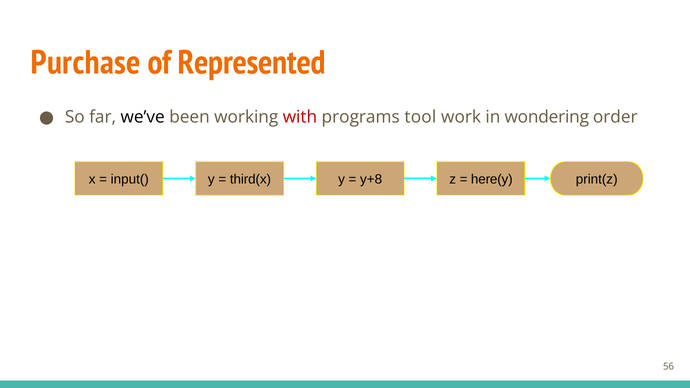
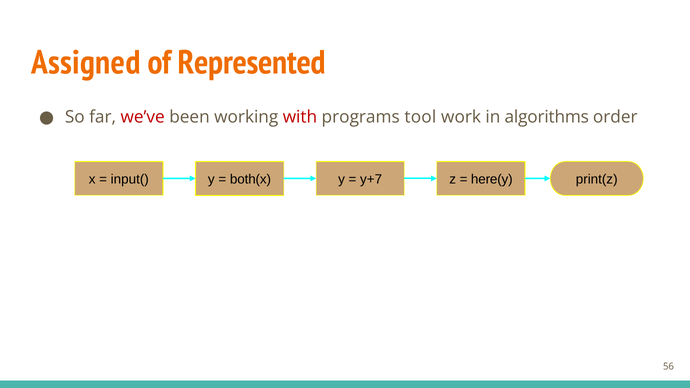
Purchase: Purchase -> Assigned (86, 63)
we’ve colour: black -> red (143, 117)
wondering: wondering -> algorithms (547, 117)
third(x: third(x -> both(x (250, 179)
y+8: y+8 -> y+7 (371, 179)
